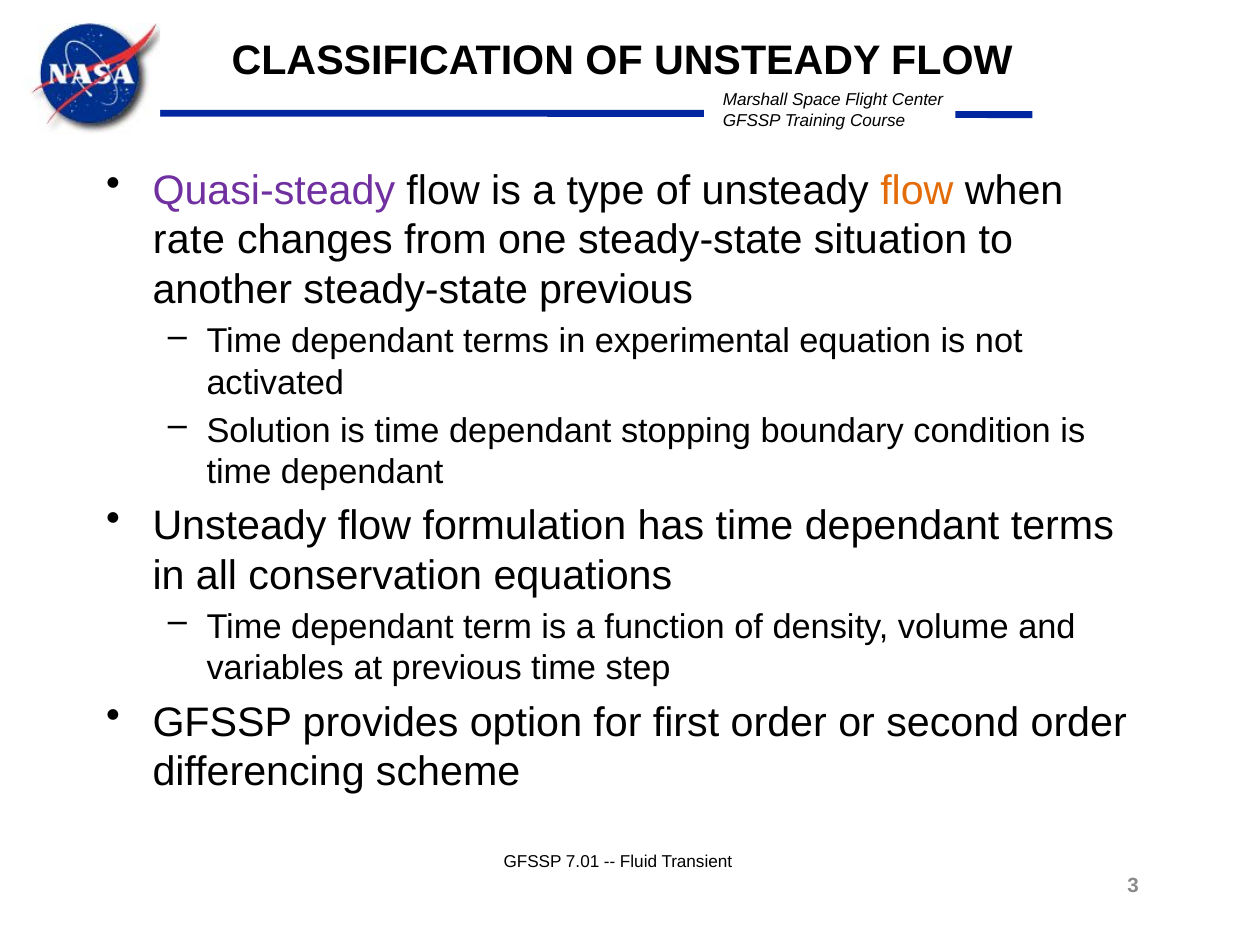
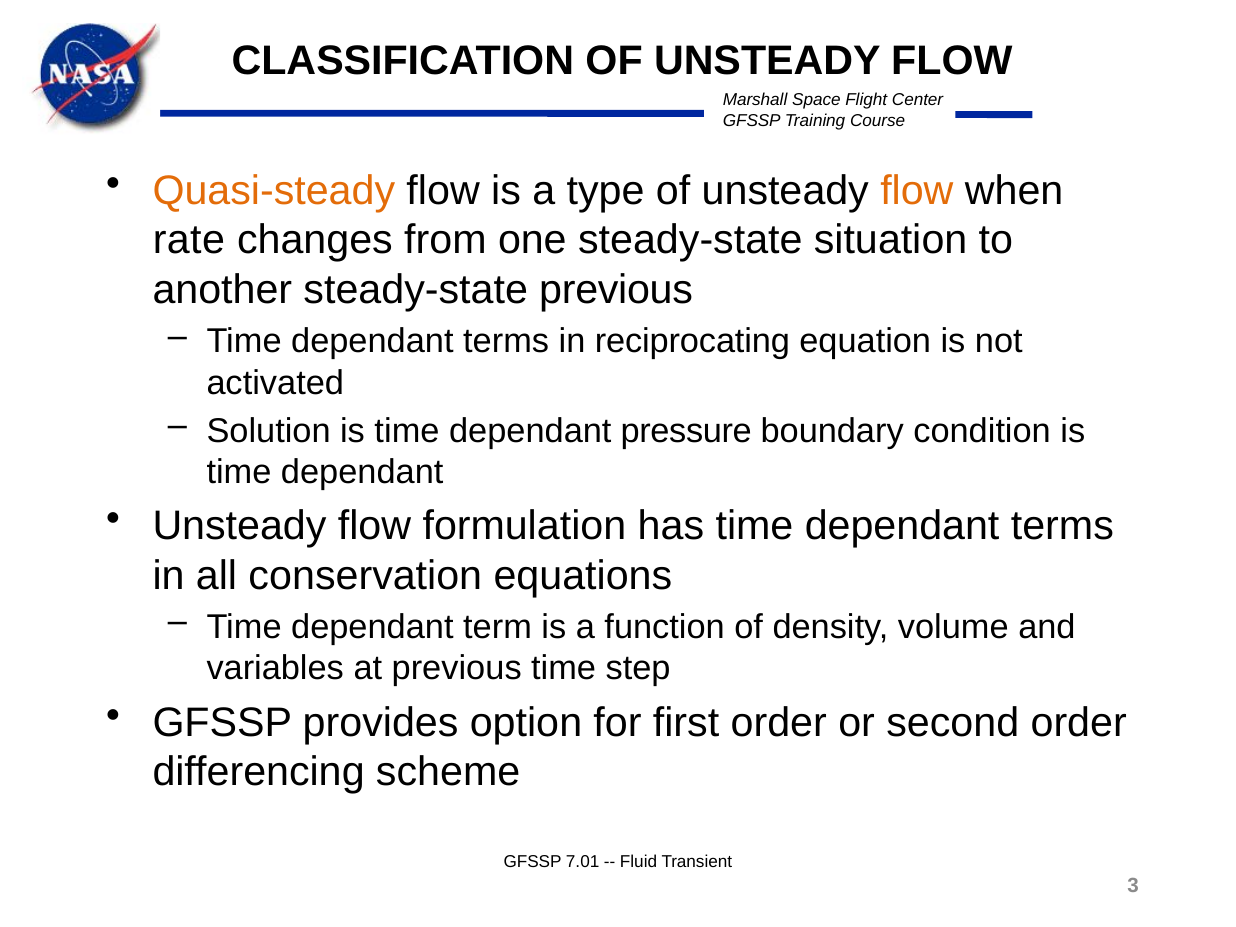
Quasi-steady colour: purple -> orange (274, 191)
experimental: experimental -> reciprocating (692, 341)
stopping: stopping -> pressure (686, 431)
